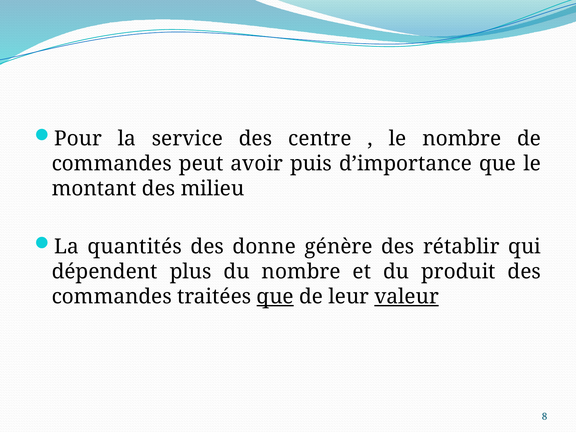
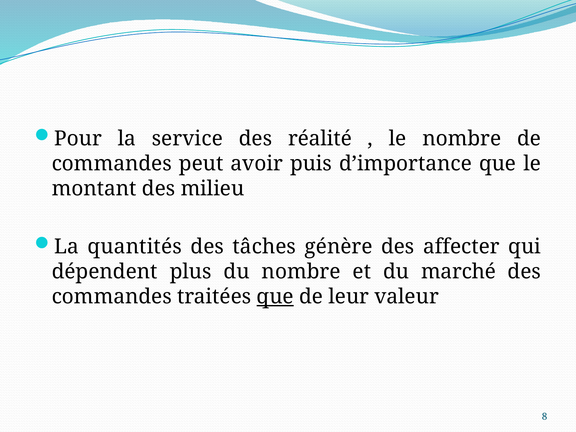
centre: centre -> réalité (320, 139)
donne: donne -> tâches (264, 247)
rétablir: rétablir -> affecter (461, 247)
produit: produit -> marché (458, 272)
valeur underline: present -> none (407, 297)
